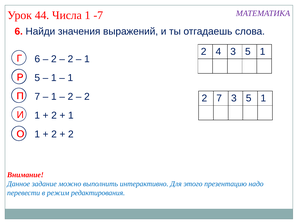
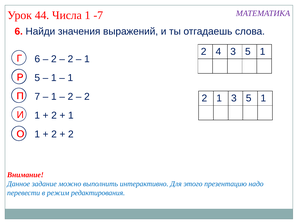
7: 7 -> 1 (219, 98)
